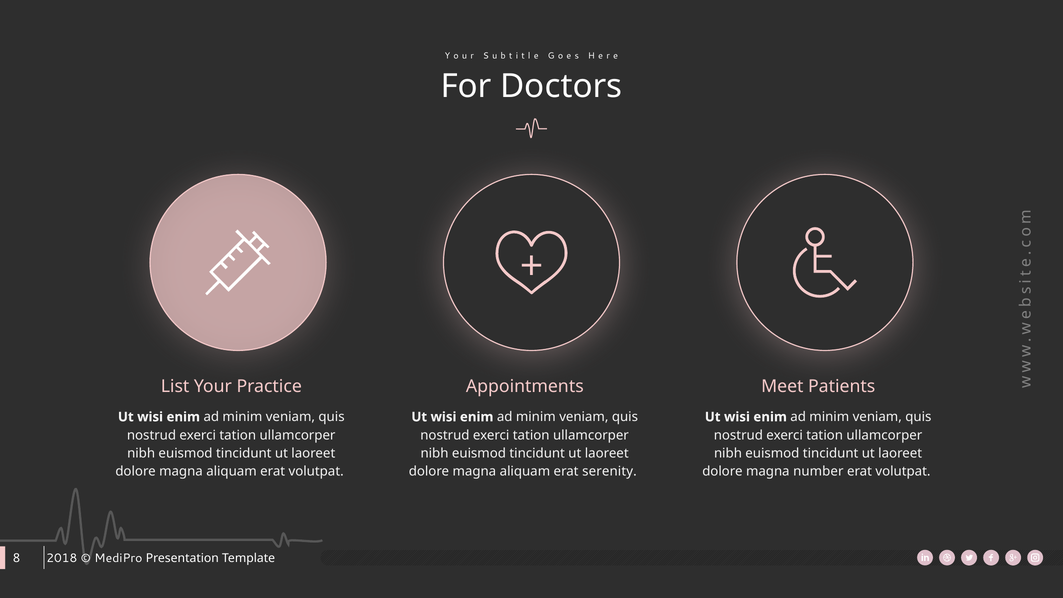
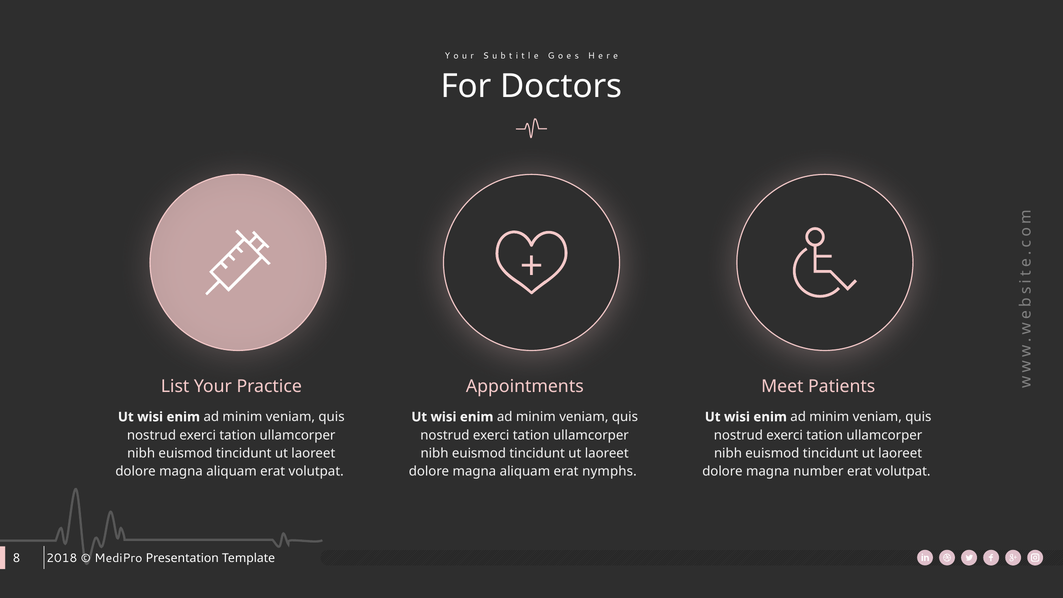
serenity: serenity -> nymphs (609, 471)
